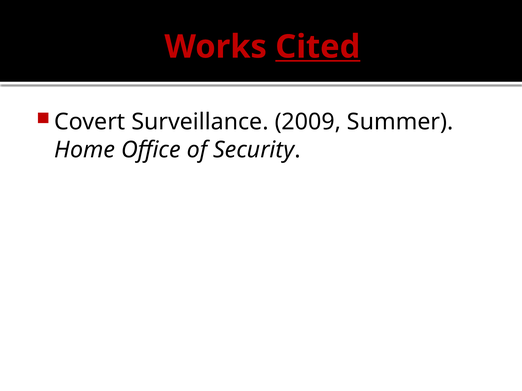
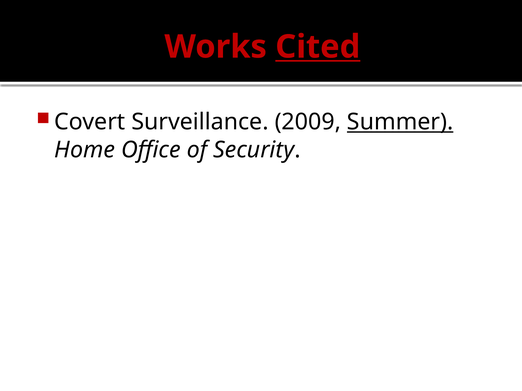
Summer underline: none -> present (400, 122)
